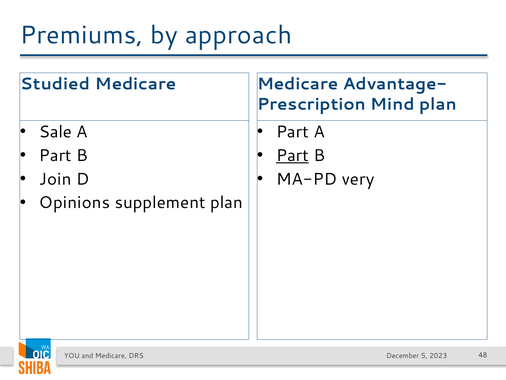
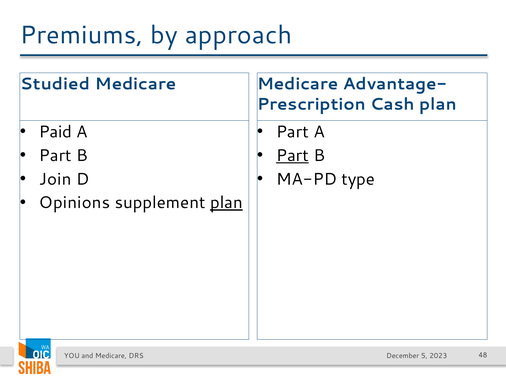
Mind: Mind -> Cash (392, 104)
Sale: Sale -> Paid (55, 132)
very: very -> type (358, 179)
plan underline: none -> present (226, 202)
